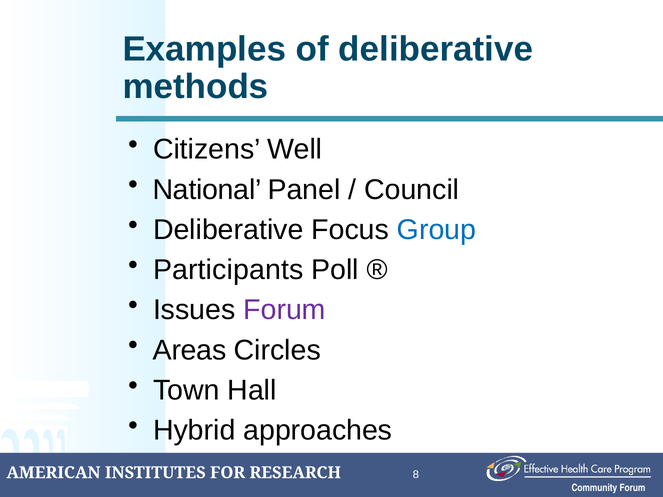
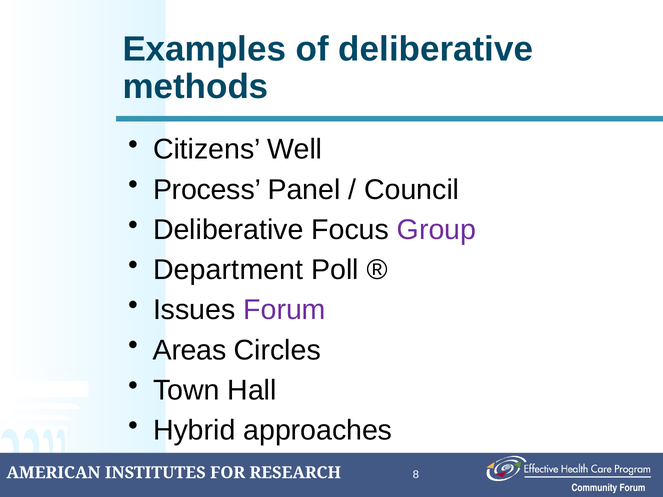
National: National -> Process (207, 190)
Group colour: blue -> purple (437, 230)
Participants: Participants -> Department (228, 270)
